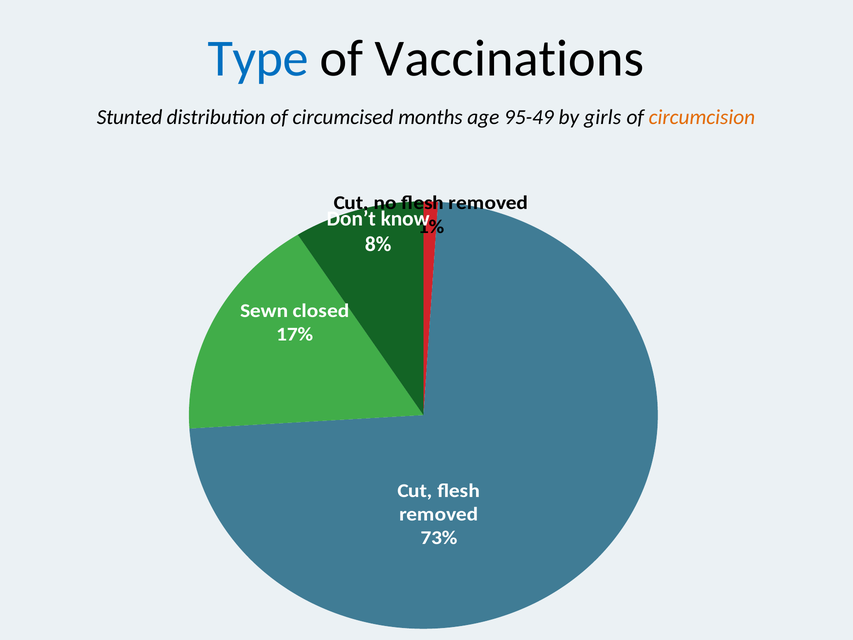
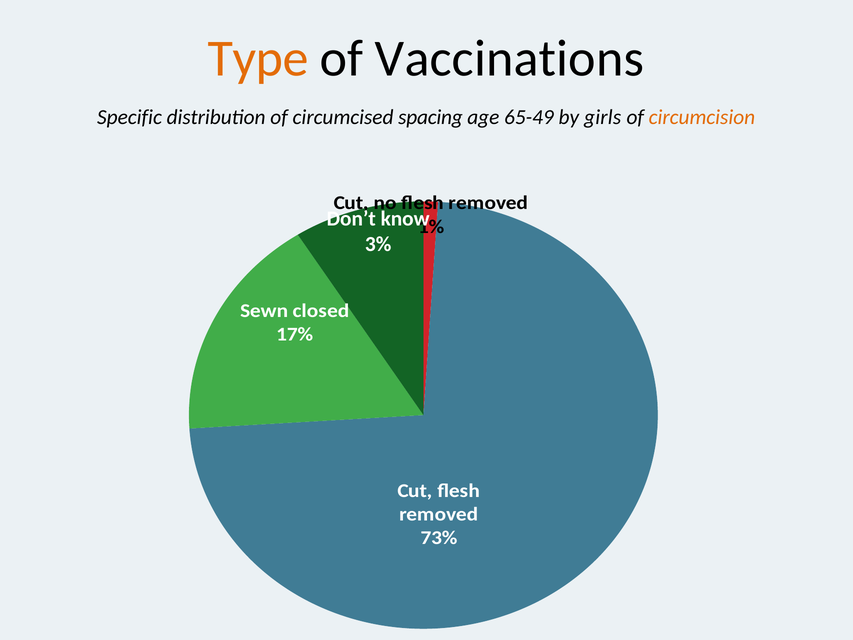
Type colour: blue -> orange (258, 58)
Stunted: Stunted -> Specific (129, 117)
months: months -> spacing (430, 117)
95-49: 95-49 -> 65-49 (529, 117)
8%: 8% -> 3% (378, 244)
